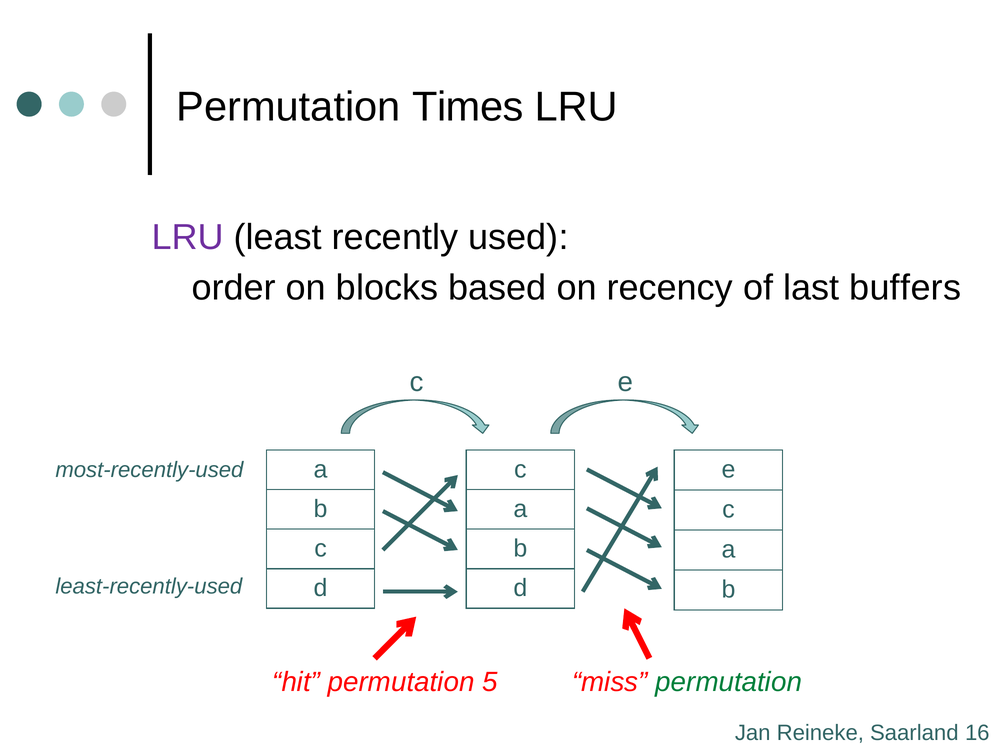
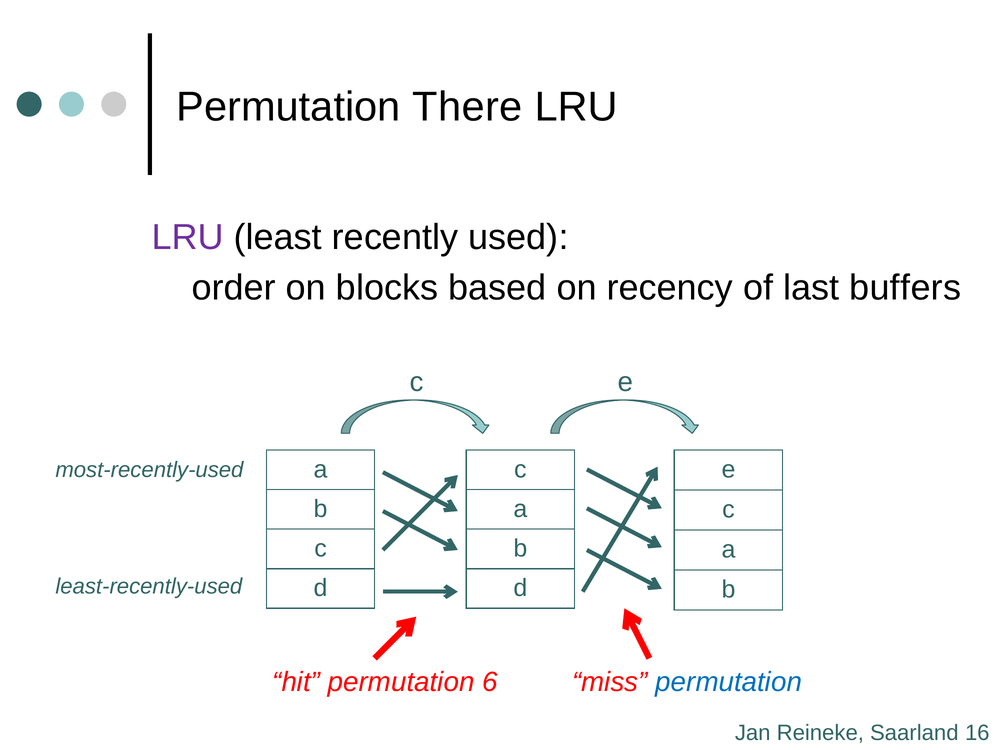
Times: Times -> There (467, 107)
5: 5 -> 6 (490, 681)
permutation colour: green -> blue (729, 681)
